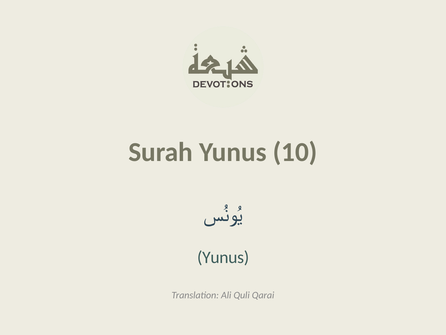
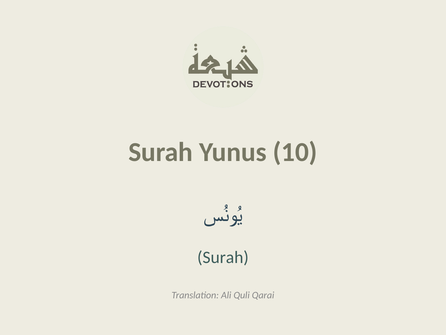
Yunus: Yunus -> Surah (223, 257)
